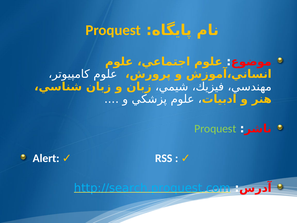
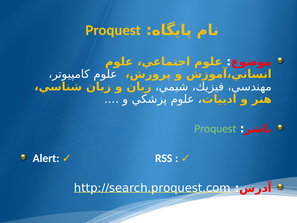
http://search.proquest.com colour: light blue -> white (152, 188)
